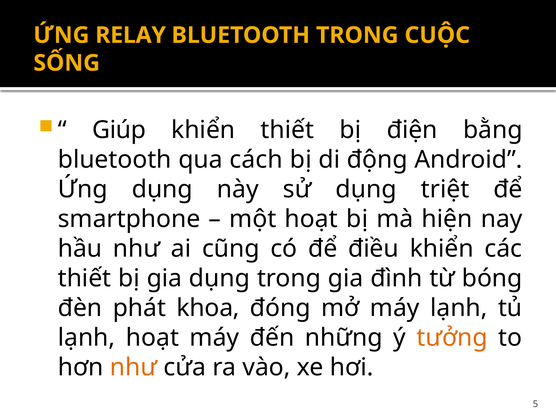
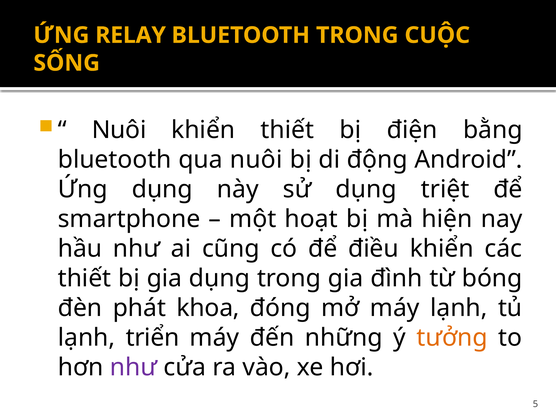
Giúp: Giúp -> Nuôi (119, 130)
qua cách: cách -> nuôi (256, 160)
lạnh hoạt: hoạt -> triển (153, 338)
như colour: orange -> purple (134, 367)
